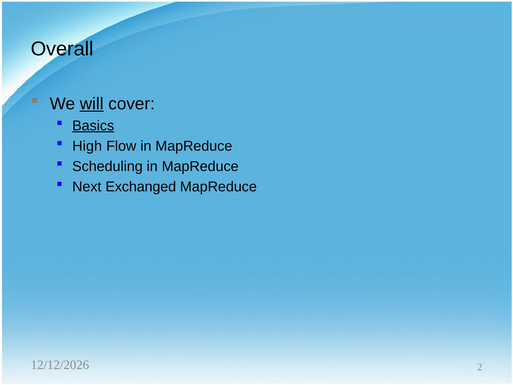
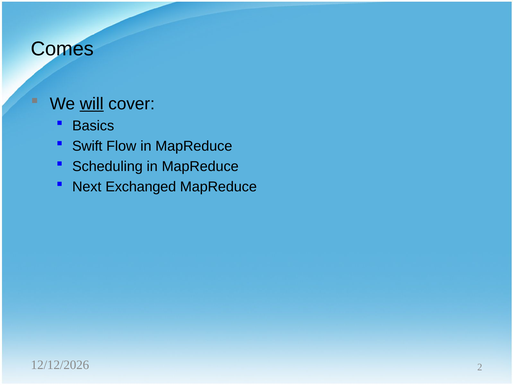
Overall: Overall -> Comes (62, 49)
Basics underline: present -> none (93, 126)
High: High -> Swift (87, 146)
